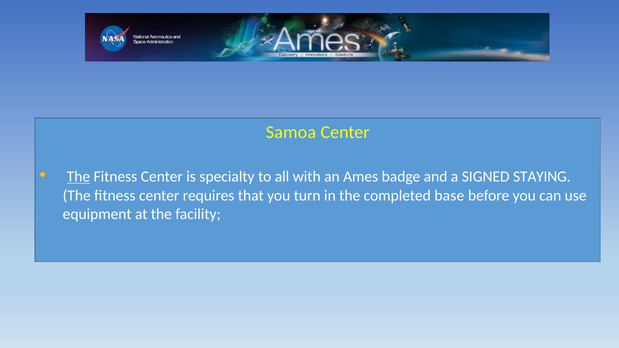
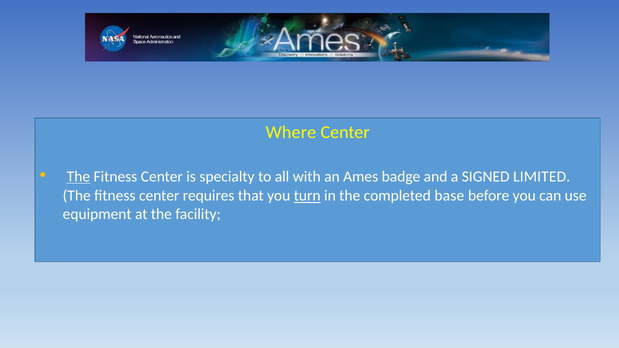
Samoa: Samoa -> Where (291, 132)
STAYING: STAYING -> LIMITED (542, 177)
turn underline: none -> present (307, 196)
